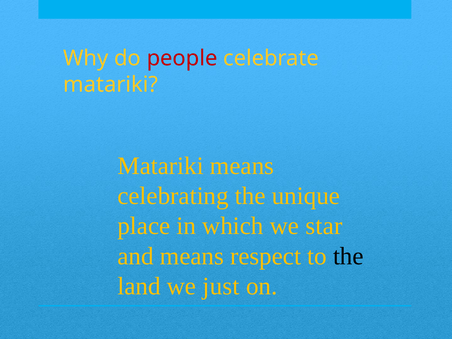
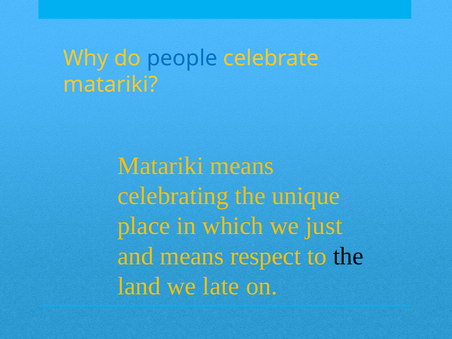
people colour: red -> blue (182, 58)
star: star -> just (324, 226)
just: just -> late (221, 286)
